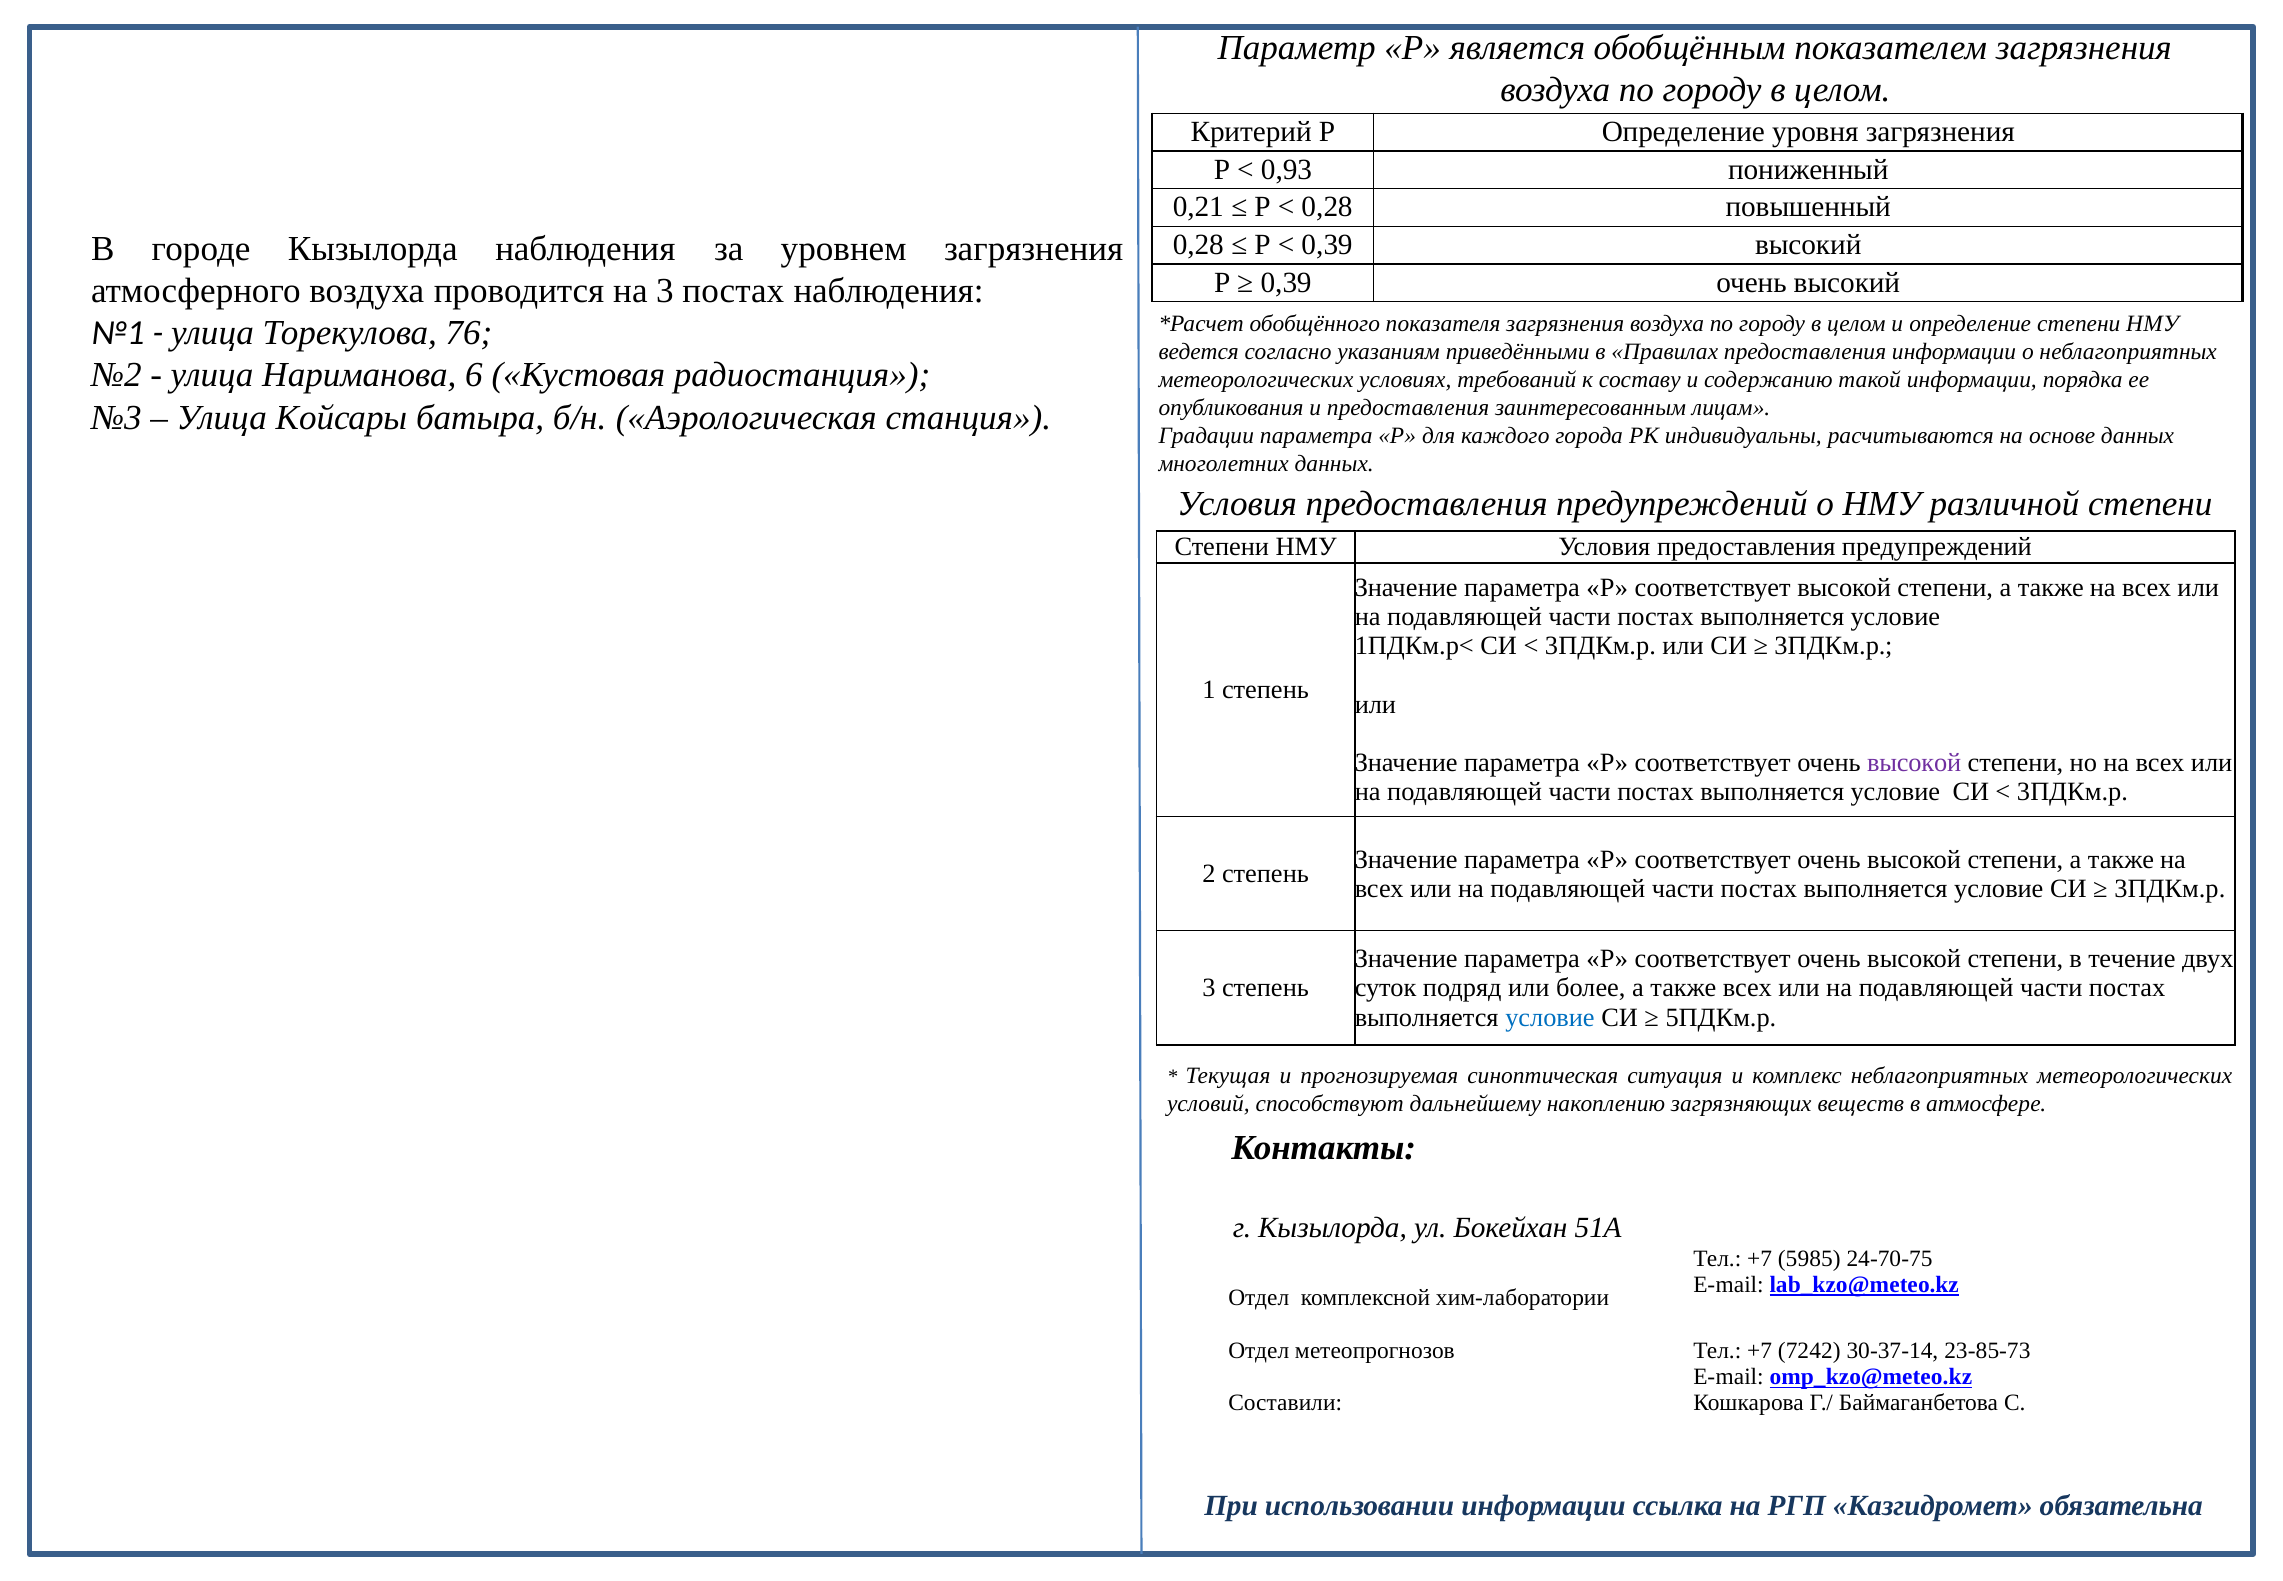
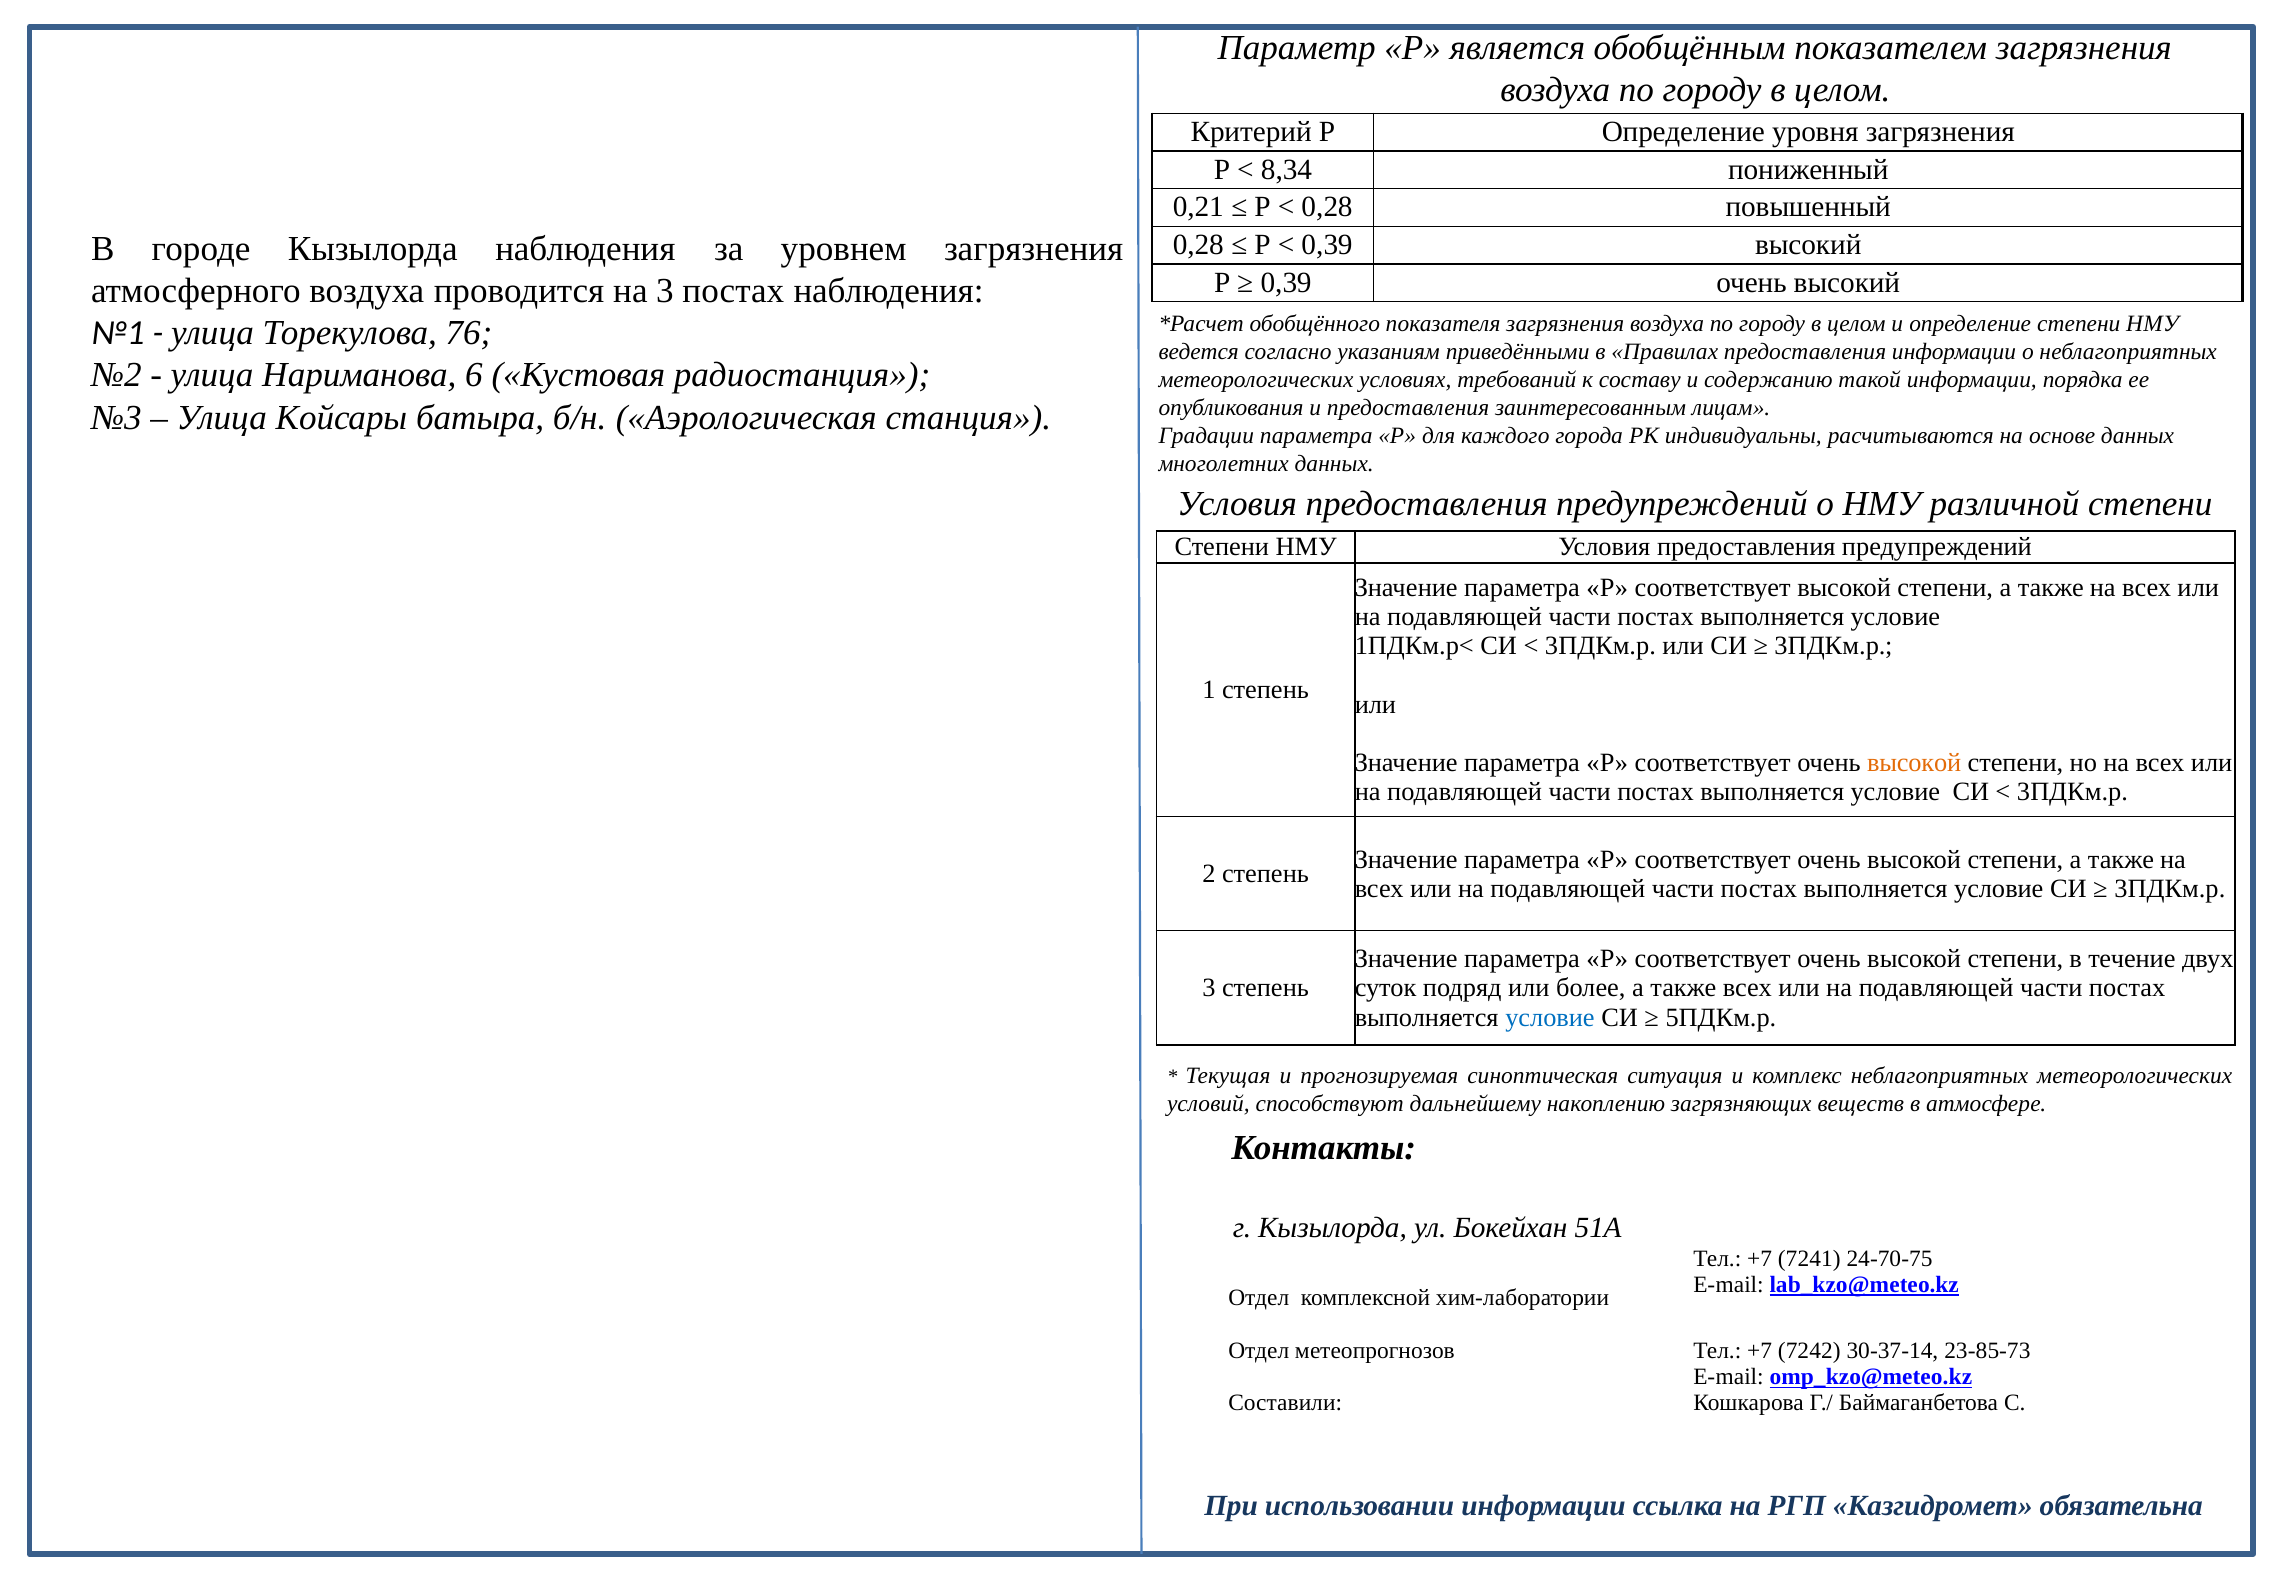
0,93: 0,93 -> 8,34 (1286, 170)
высокой colour: purple -> orange (1914, 763)
5985: 5985 -> 7241 (1809, 1258)
